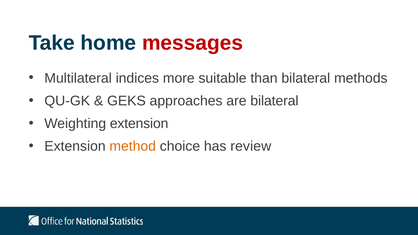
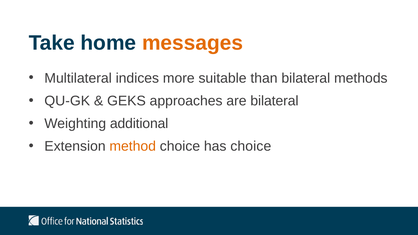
messages colour: red -> orange (193, 43)
Weighting extension: extension -> additional (139, 124)
has review: review -> choice (251, 146)
